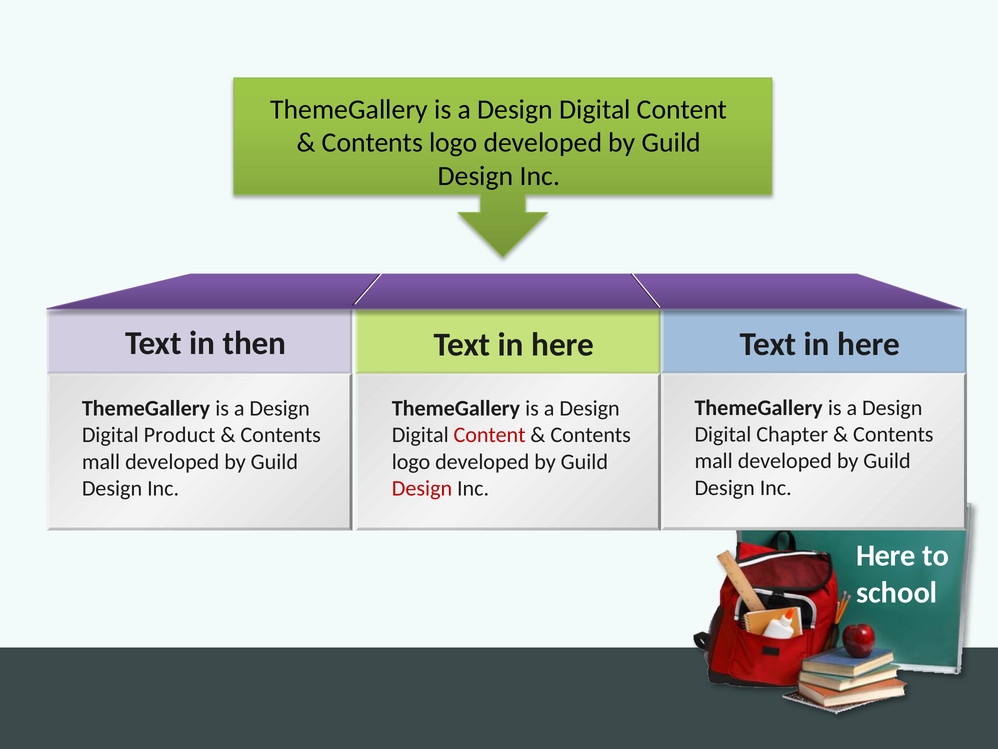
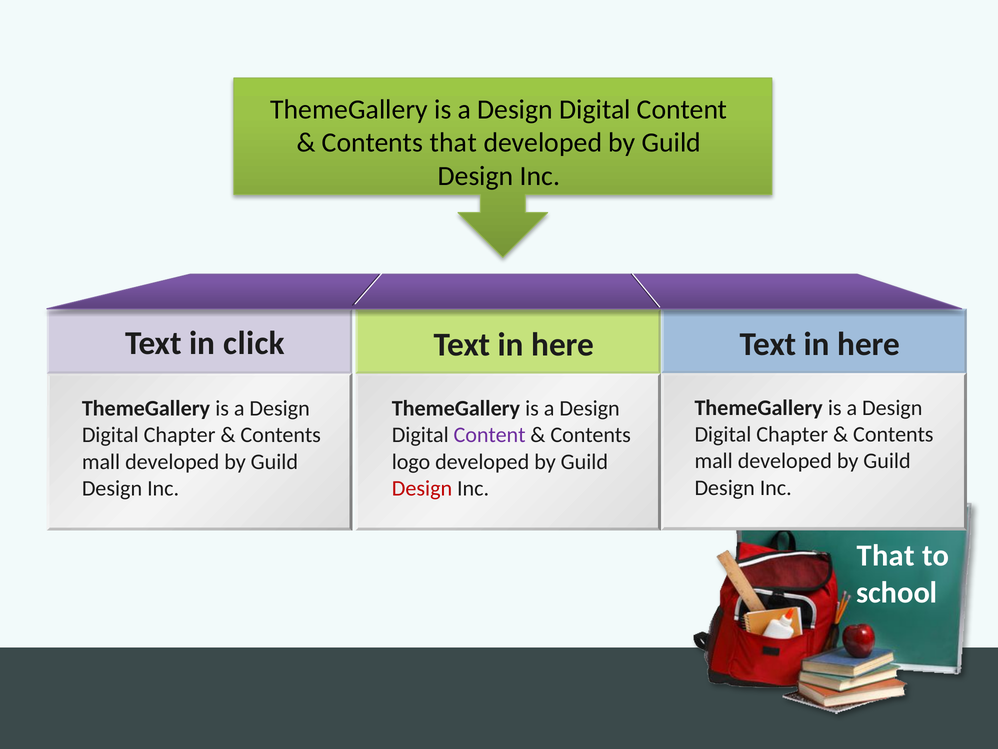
logo: logo -> that (453, 143)
then: then -> click (254, 343)
Product: Product -> Chapter (180, 435)
Content colour: red -> purple (490, 435)
Here: Here -> That (886, 555)
